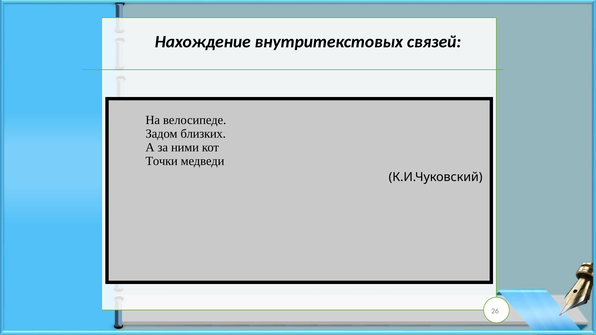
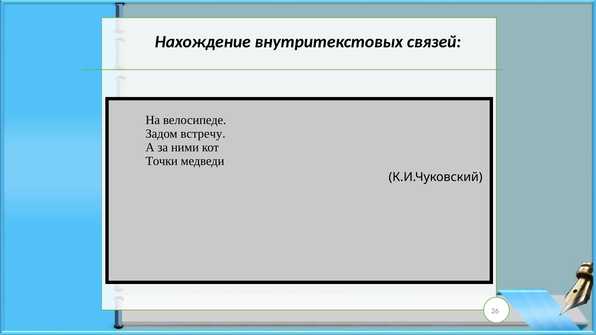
близких: близких -> встречу (203, 134)
